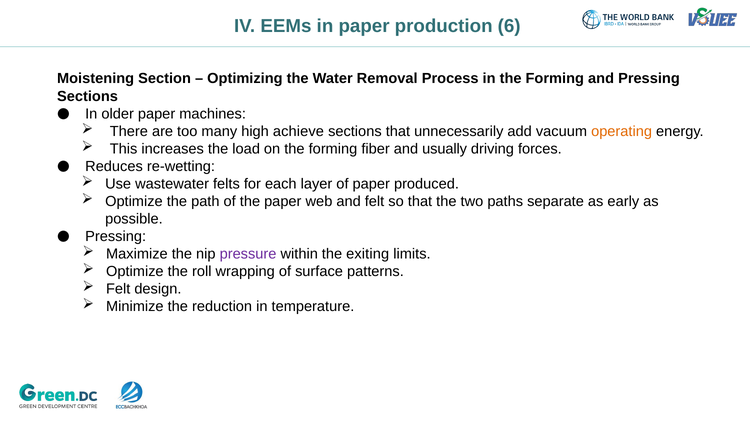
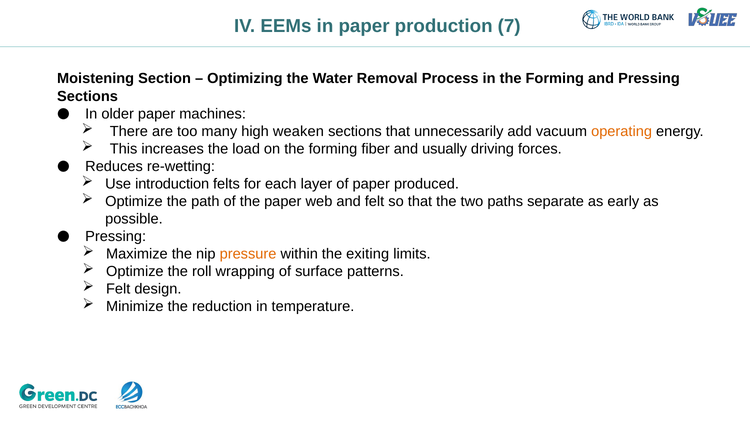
6: 6 -> 7 (509, 26)
achieve: achieve -> weaken (298, 131)
wastewater: wastewater -> introduction (172, 184)
pressure colour: purple -> orange (248, 254)
